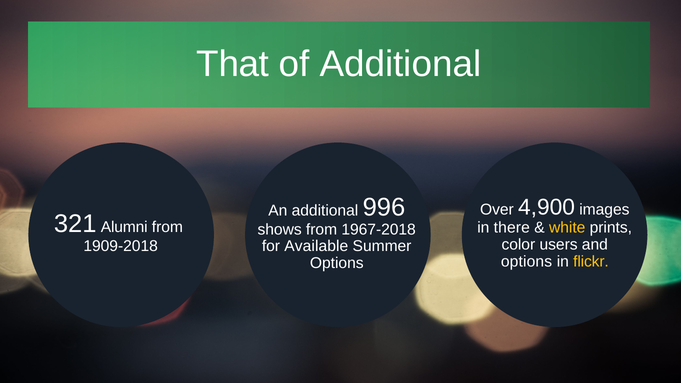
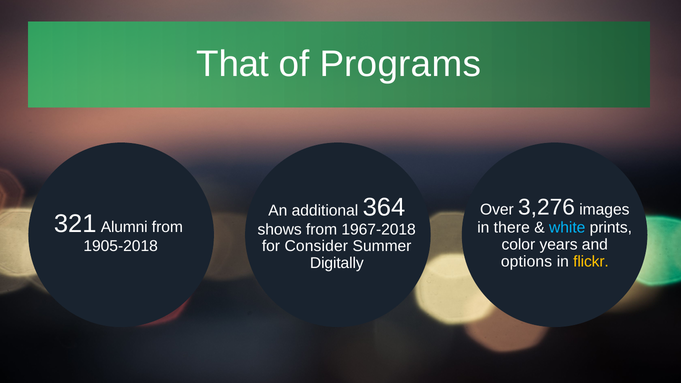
of Additional: Additional -> Programs (400, 64)
4,900: 4,900 -> 3,276 (547, 207)
996: 996 -> 364 (384, 207)
white colour: yellow -> light blue (567, 228)
users: users -> years (559, 245)
1909-2018: 1909-2018 -> 1905-2018 (121, 246)
Available: Available -> Consider (316, 246)
Options: Options -> Digitally (337, 263)
